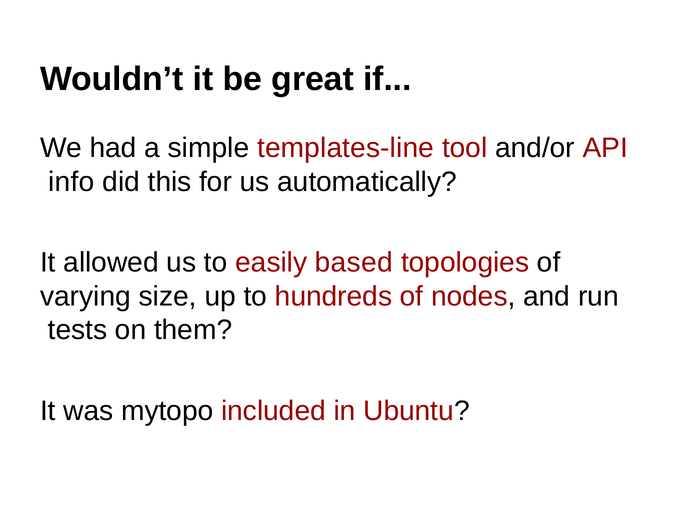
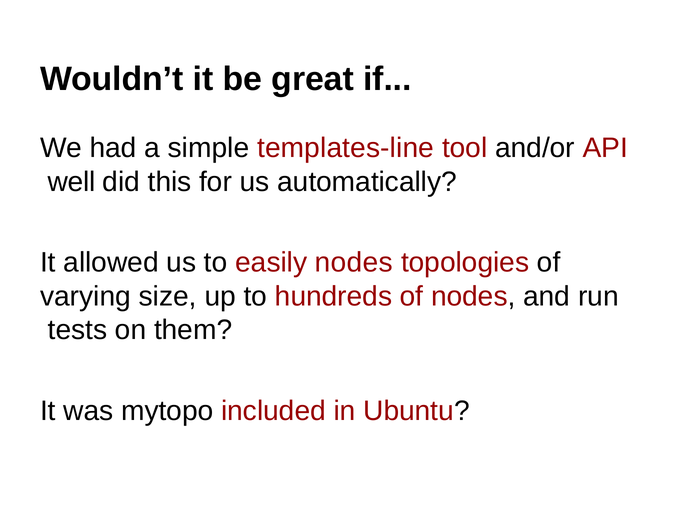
info: info -> well (71, 182)
easily based: based -> nodes (354, 263)
